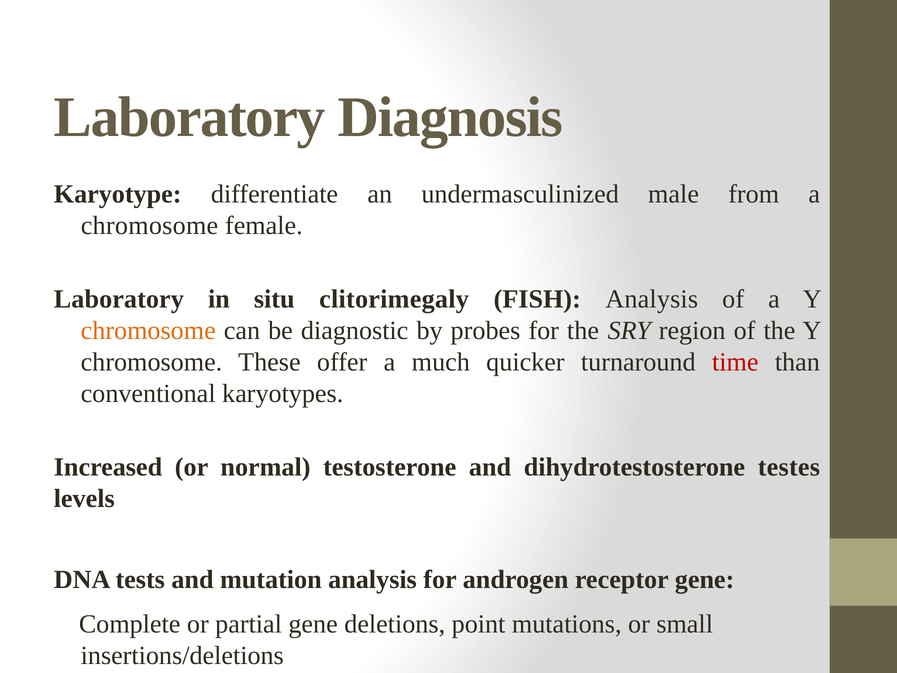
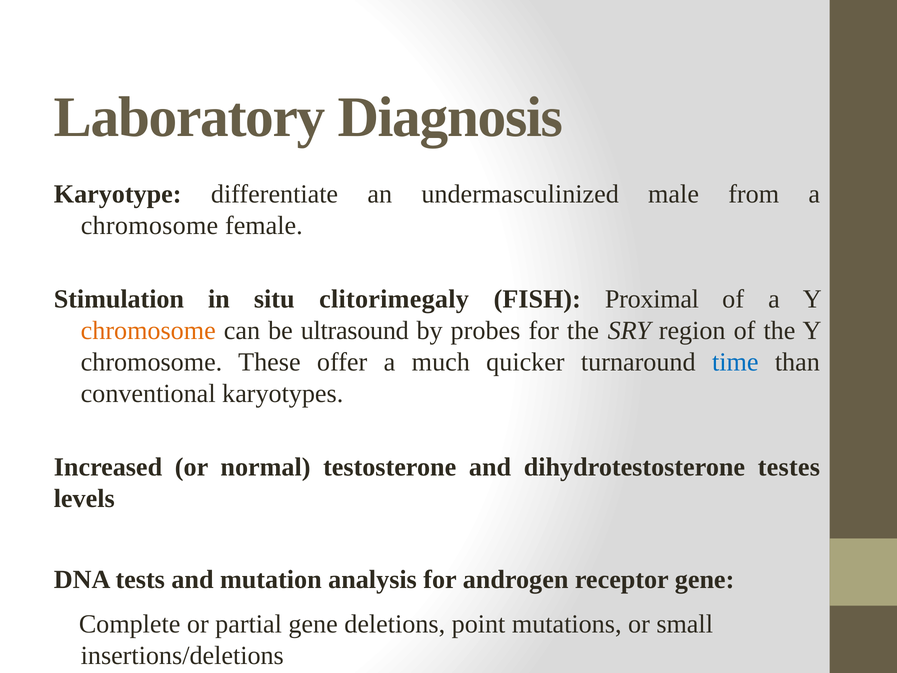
Laboratory: Laboratory -> Stimulation (119, 299)
FISH Analysis: Analysis -> Proximal (652, 299)
diagnostic: diagnostic -> ultrasound (355, 330)
time colour: red -> blue (735, 362)
